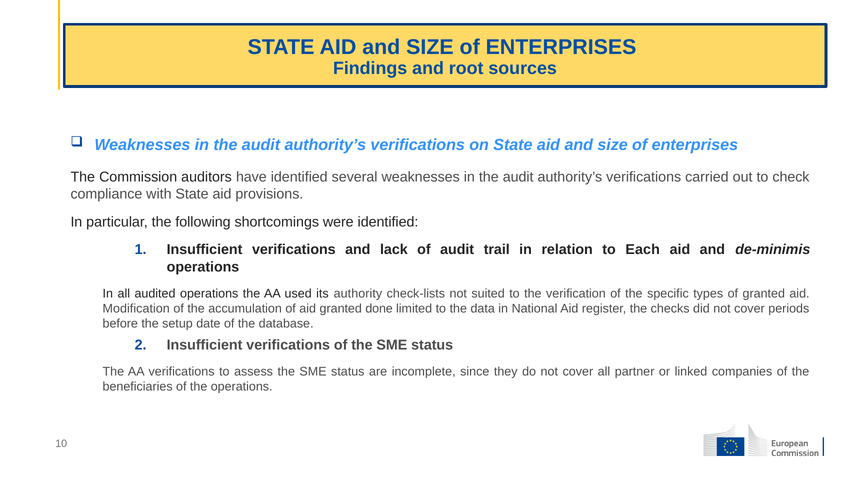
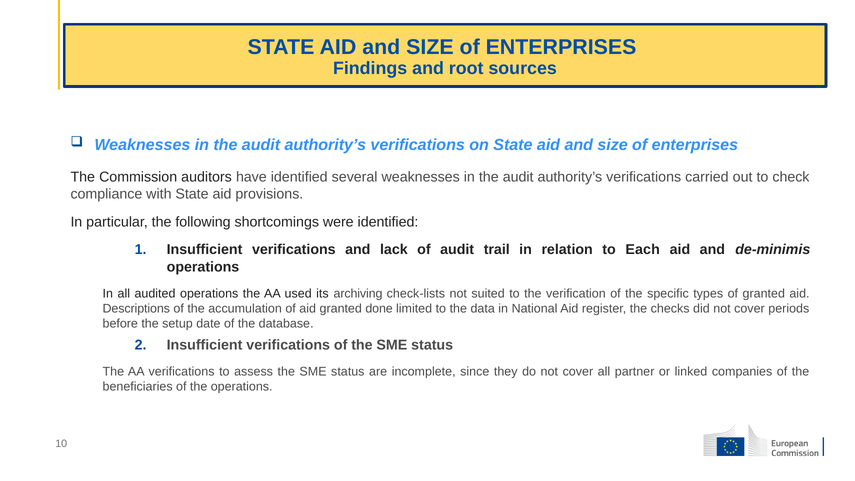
authority: authority -> archiving (358, 293)
Modification: Modification -> Descriptions (136, 308)
